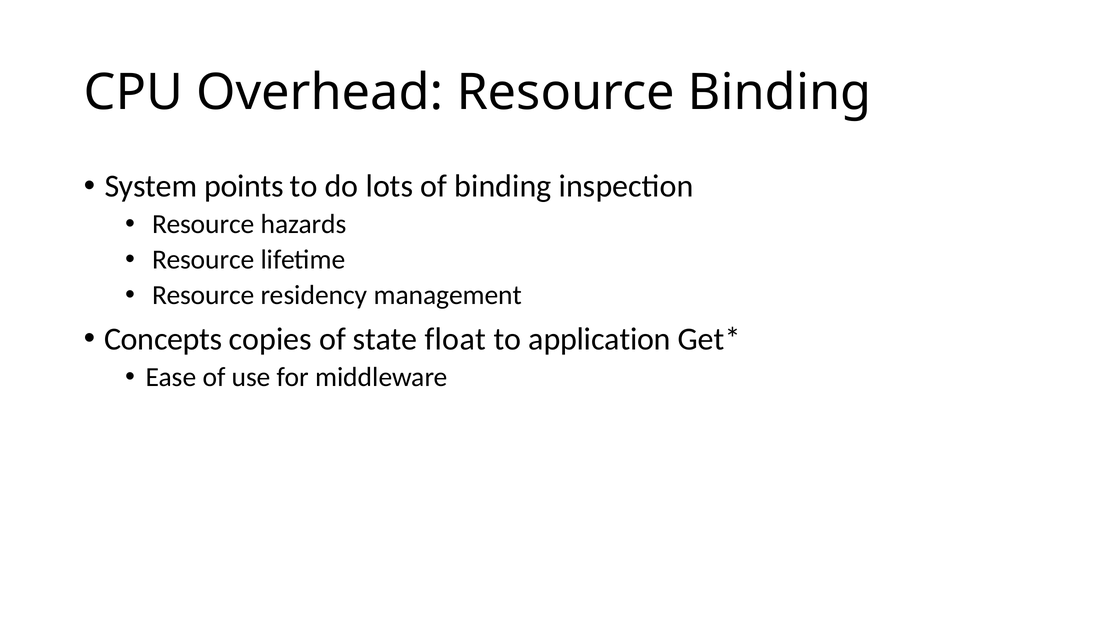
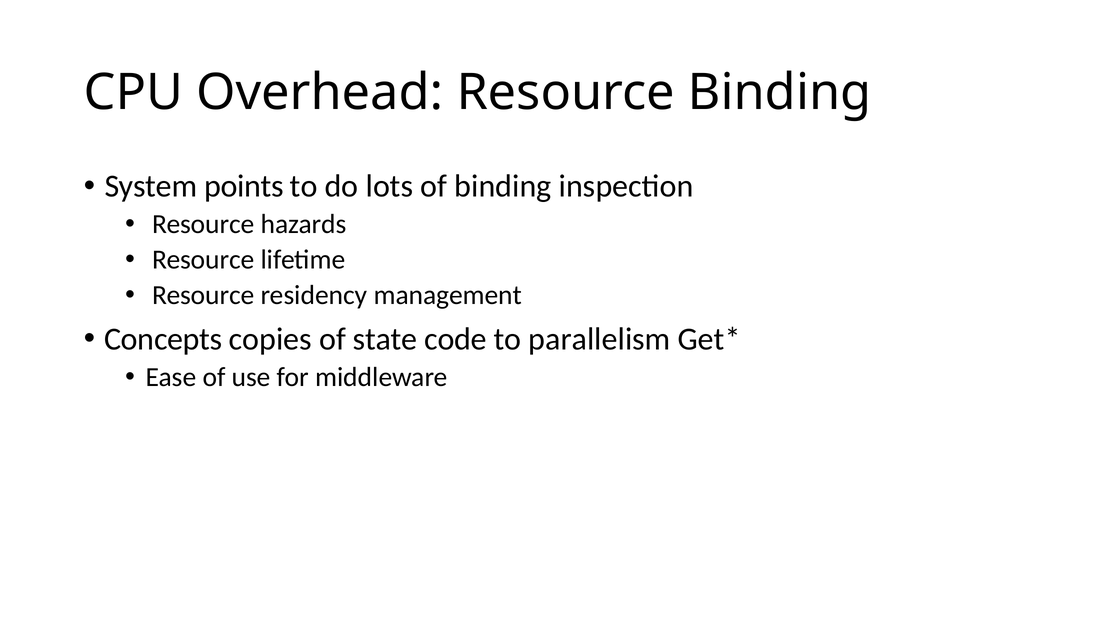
float: float -> code (456, 339)
application: application -> parallelism (599, 339)
